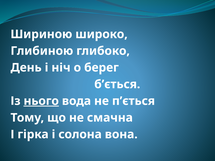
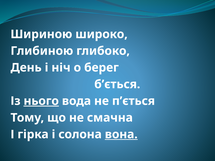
вона underline: none -> present (121, 135)
